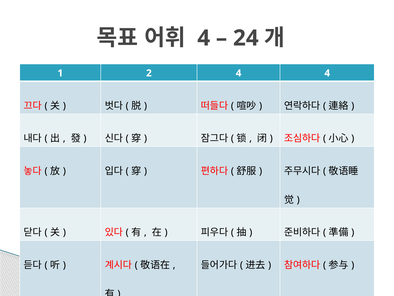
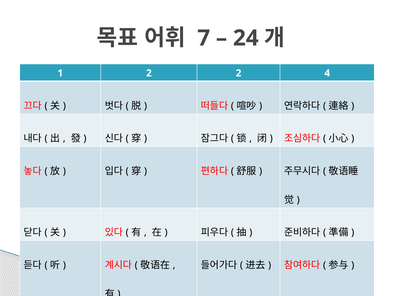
4: 4 -> 7 (204, 38)
2 4: 4 -> 2 (239, 73)
